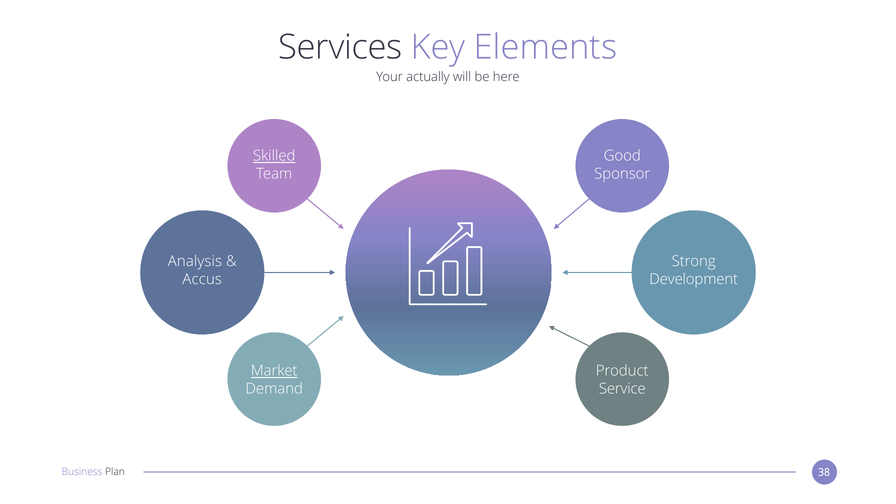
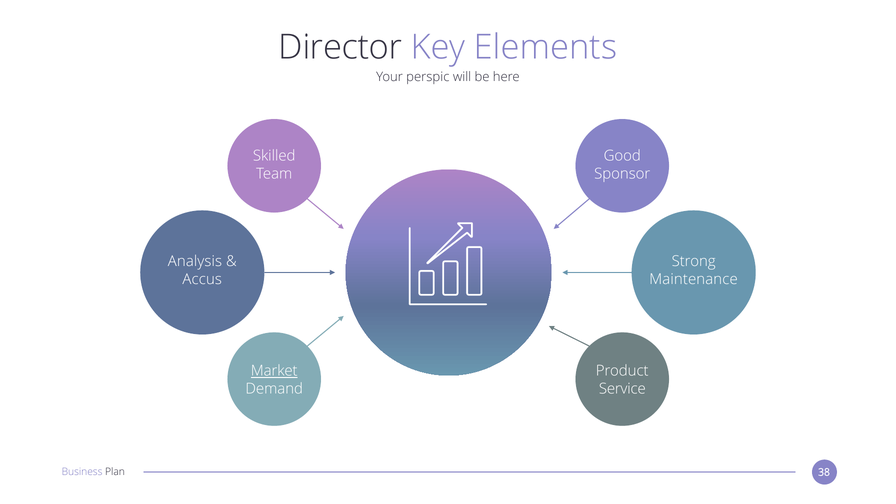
Services: Services -> Director (340, 48)
actually: actually -> perspic (428, 77)
Skilled underline: present -> none (274, 156)
Development: Development -> Maintenance (694, 279)
